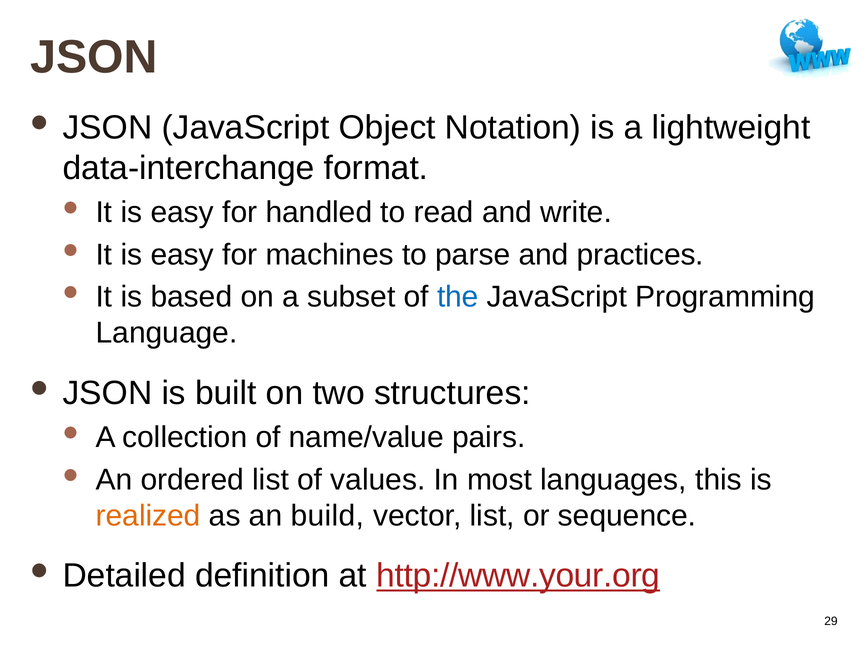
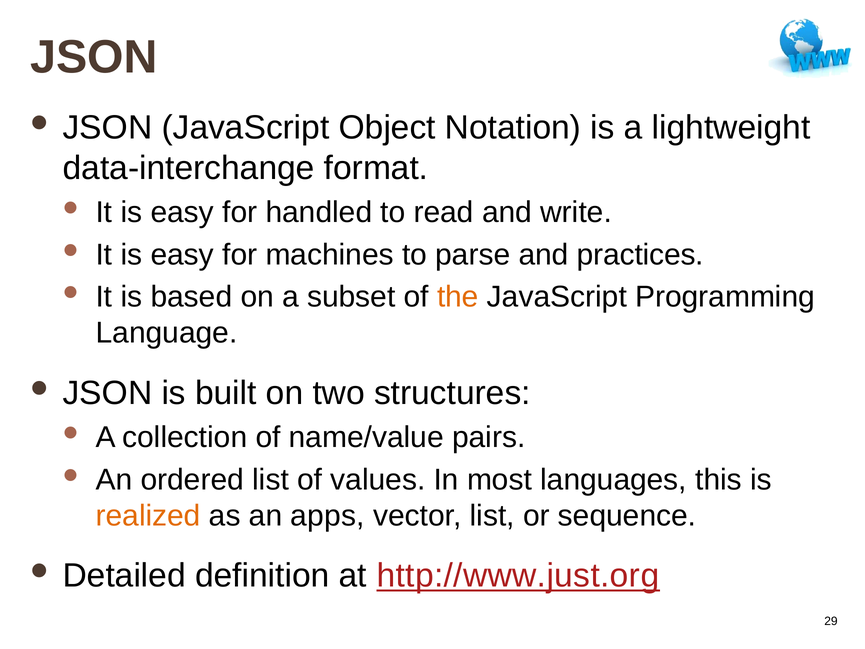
the colour: blue -> orange (458, 297)
build: build -> apps (328, 515)
http://www.your.org: http://www.your.org -> http://www.just.org (518, 576)
